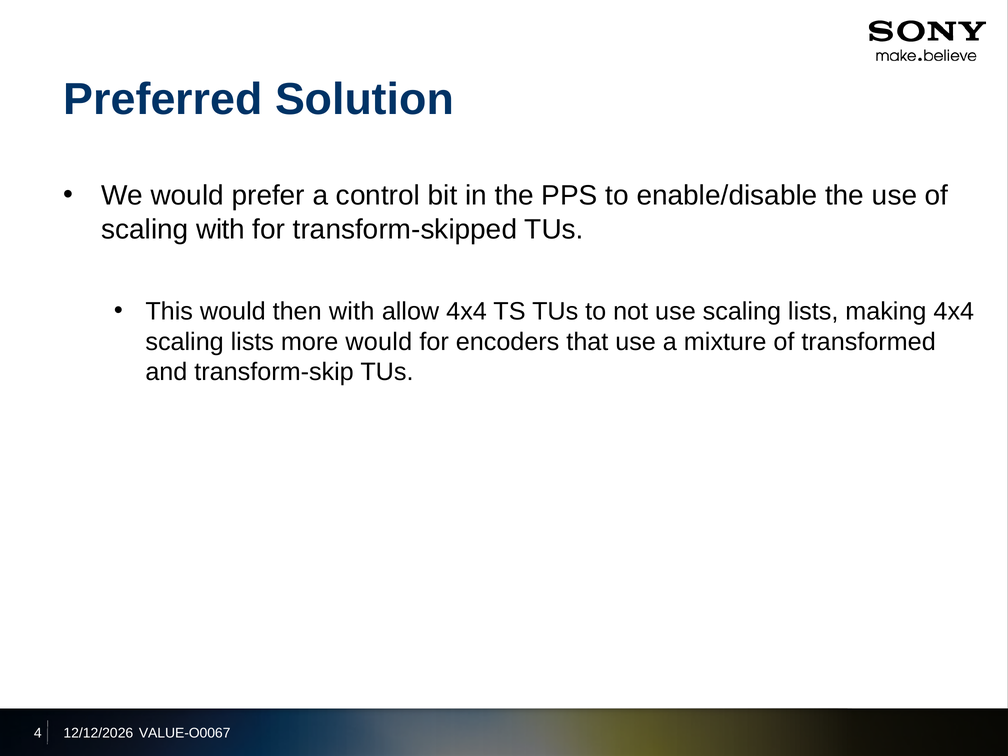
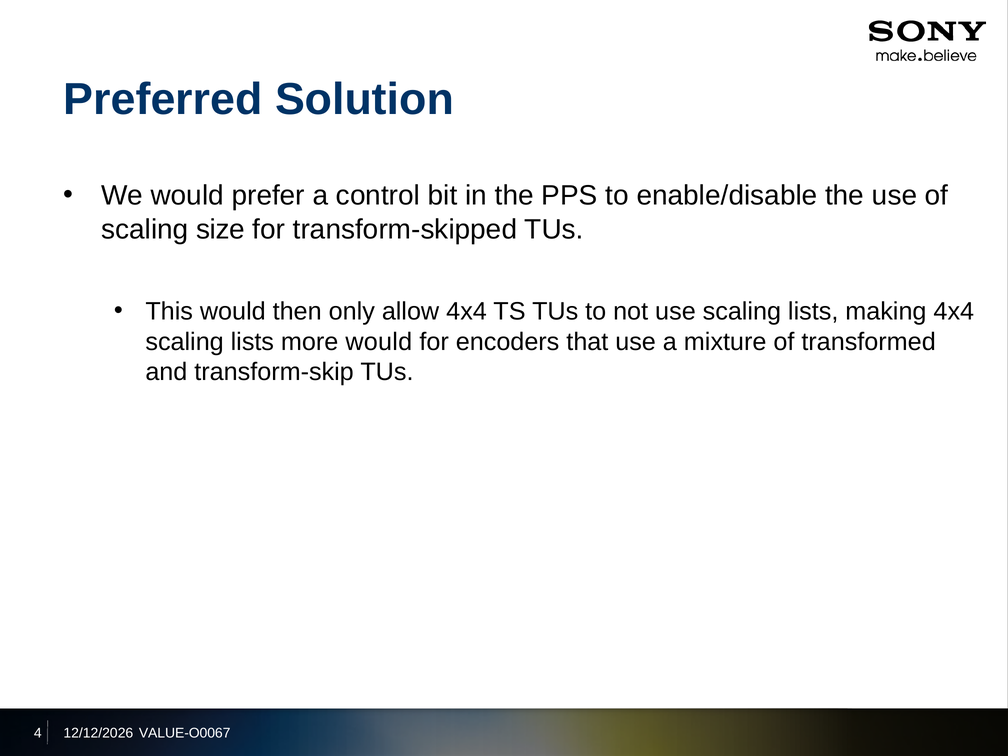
scaling with: with -> size (221, 229)
then with: with -> only (352, 312)
